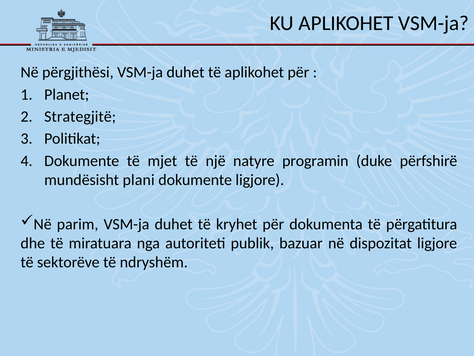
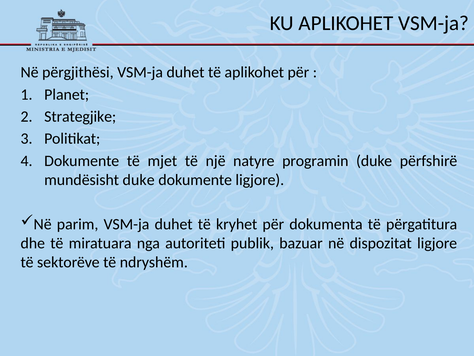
Strategjitë: Strategjitë -> Strategjike (80, 116)
mundësisht plani: plani -> duke (139, 180)
